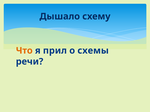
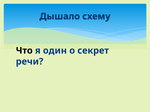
Что colour: orange -> black (24, 51)
прил: прил -> один (55, 51)
схемы: схемы -> секрет (93, 51)
